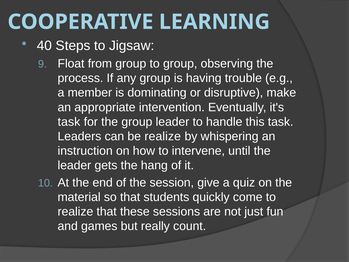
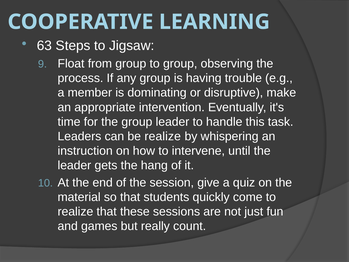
40: 40 -> 63 (44, 46)
task: task -> time (69, 122)
